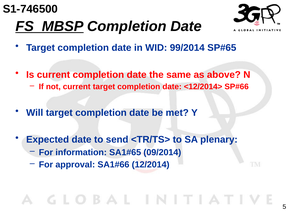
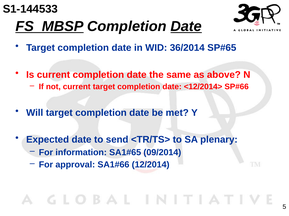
S1-746500: S1-746500 -> S1-144533 (30, 9)
Date underline: none -> present (186, 26)
99/2014: 99/2014 -> 36/2014 (187, 48)
